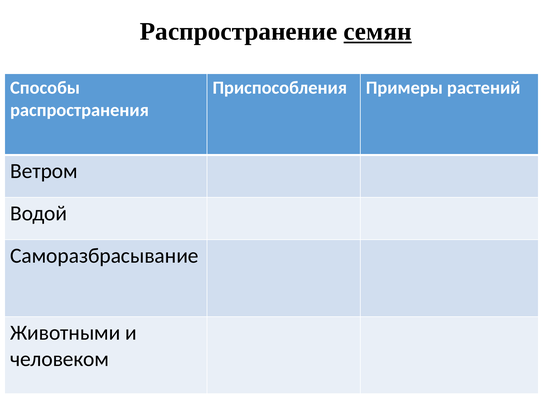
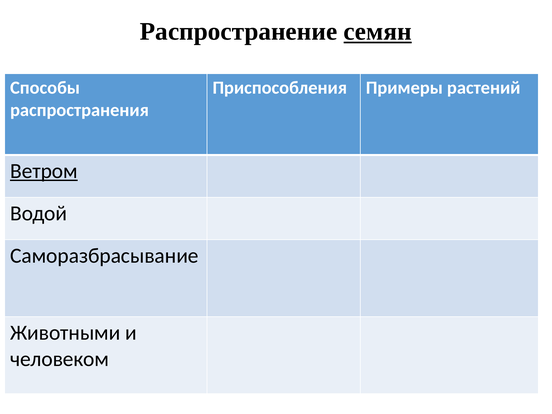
Ветром underline: none -> present (44, 171)
